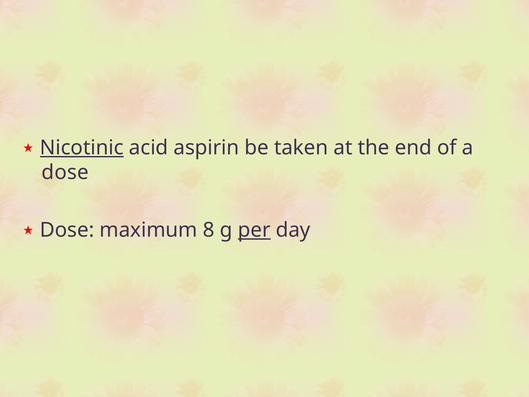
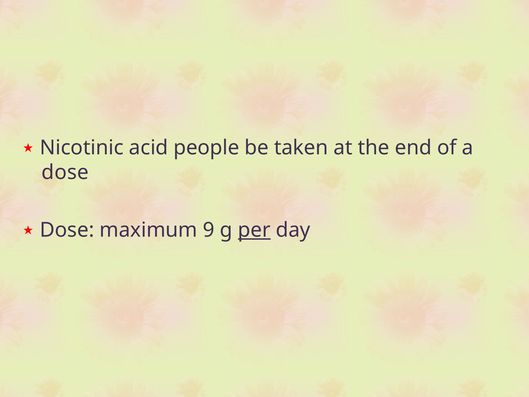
Nicotinic underline: present -> none (82, 148)
aspirin: aspirin -> people (206, 148)
8: 8 -> 9 (209, 230)
